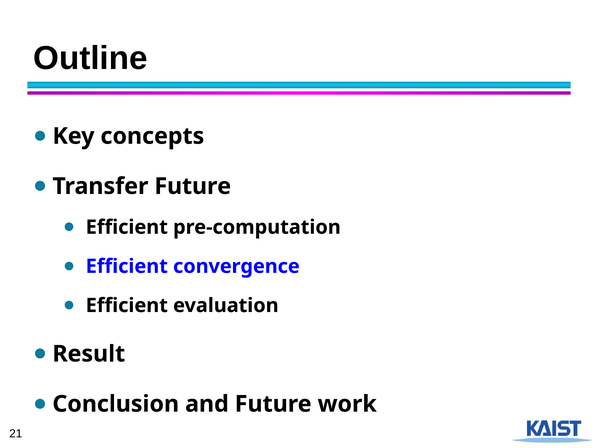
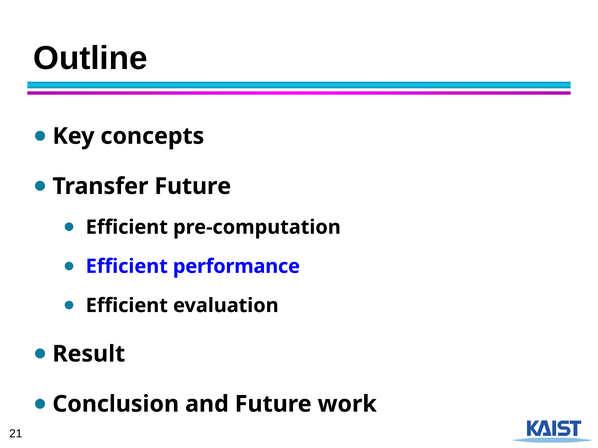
convergence: convergence -> performance (236, 267)
